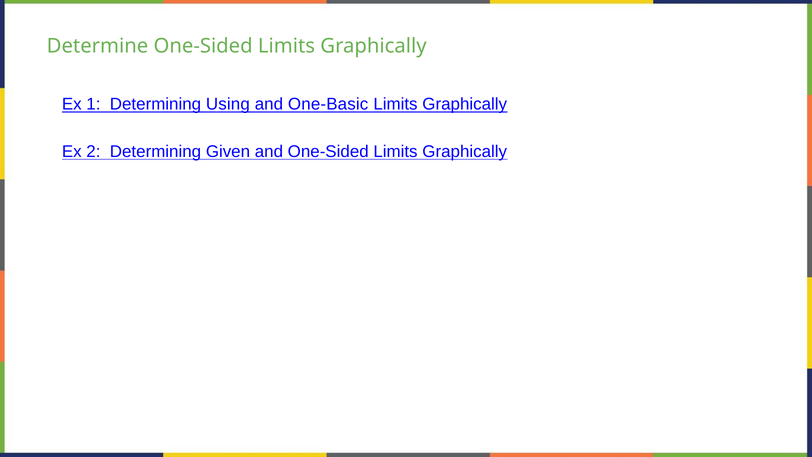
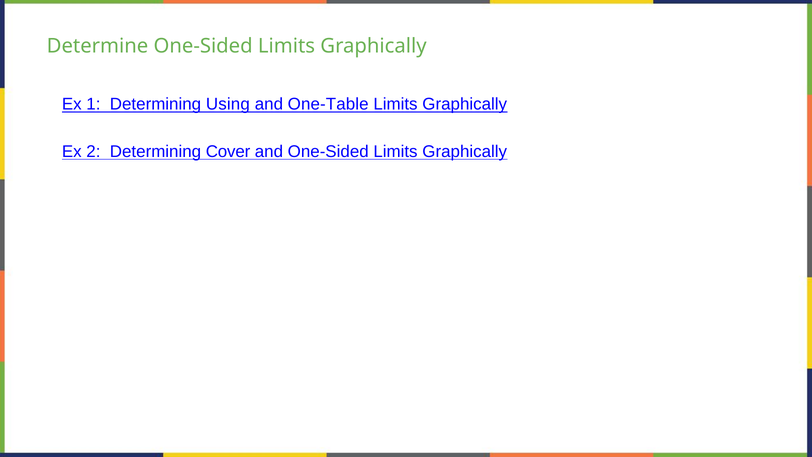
One-Basic: One-Basic -> One-Table (328, 104)
Given: Given -> Cover (228, 152)
